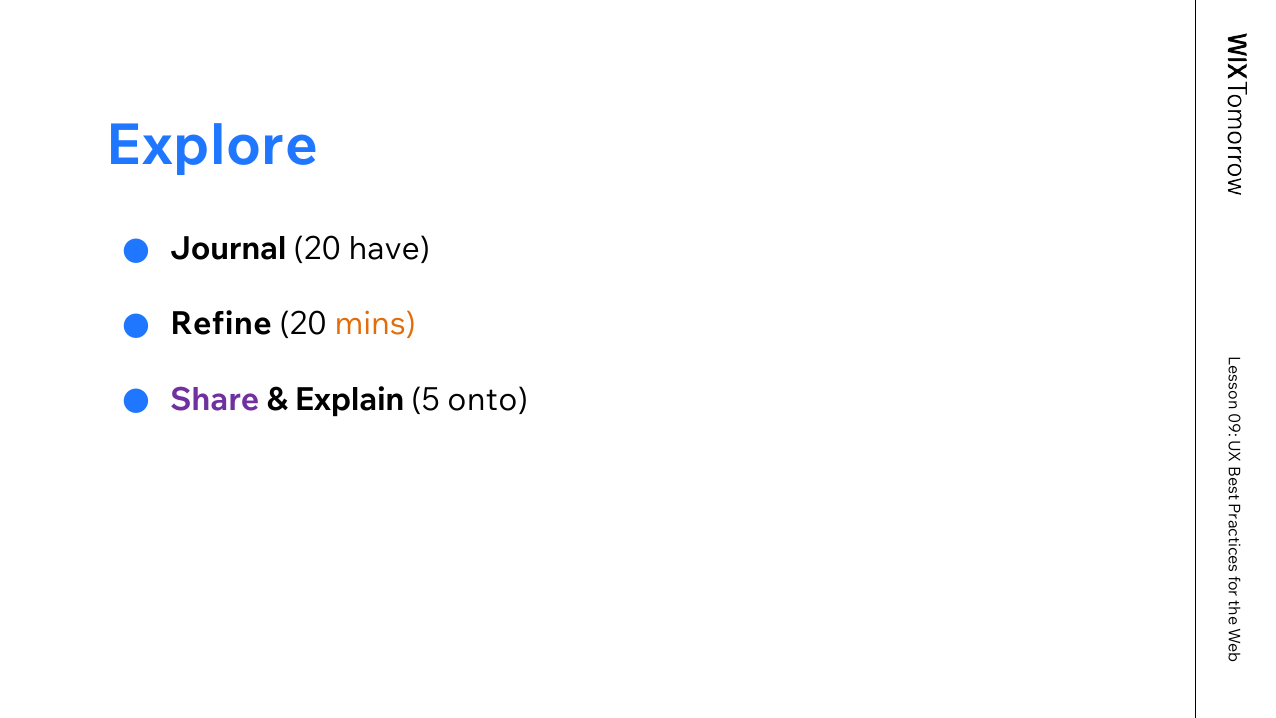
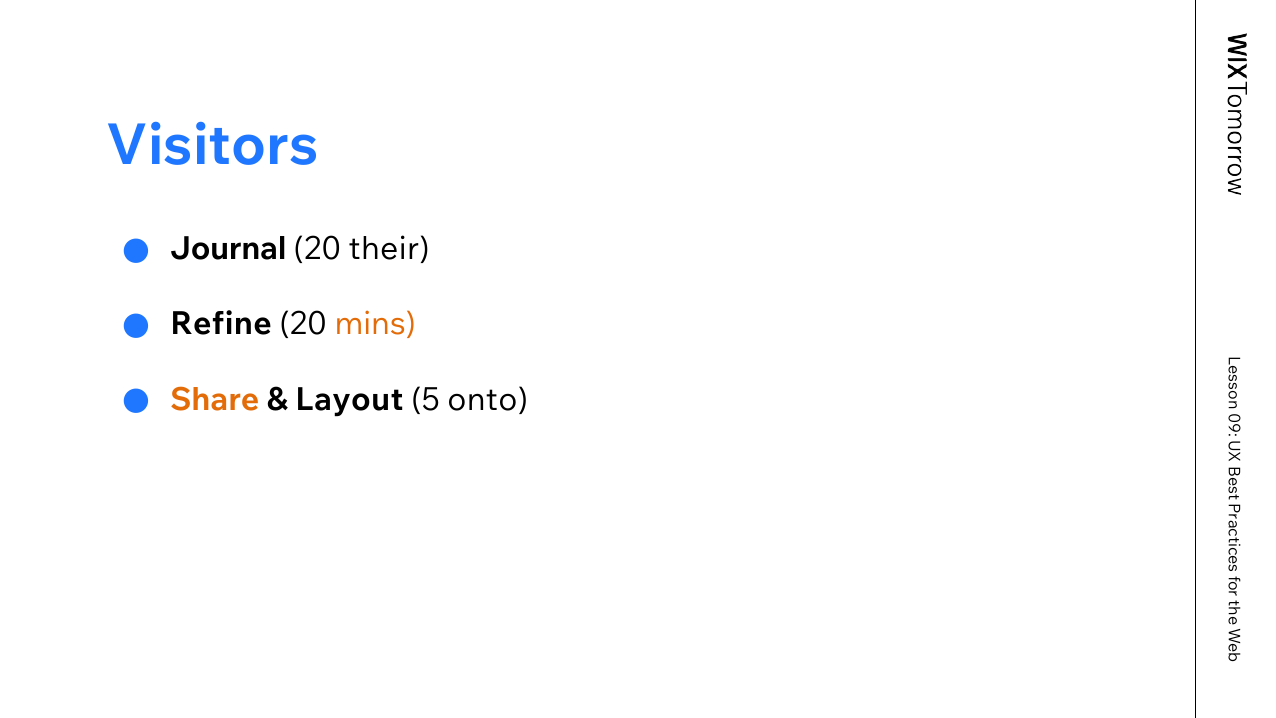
Explore: Explore -> Visitors (213, 146)
have: have -> their (389, 249)
Share colour: purple -> orange (215, 400)
Explain: Explain -> Layout (349, 400)
